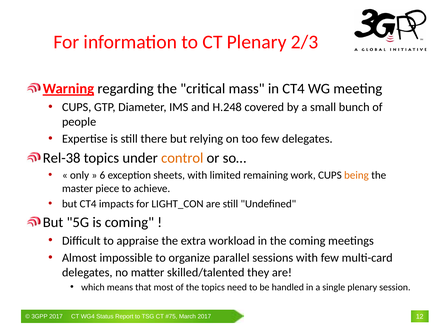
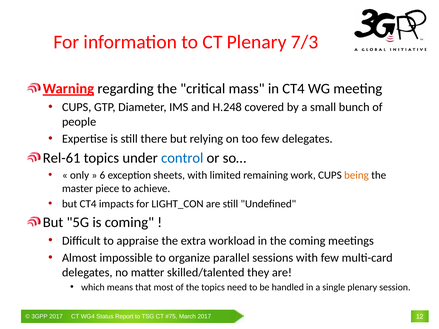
2/3: 2/3 -> 7/3 (305, 42)
Rel-38: Rel-38 -> Rel-61 (62, 158)
control colour: orange -> blue (182, 158)
